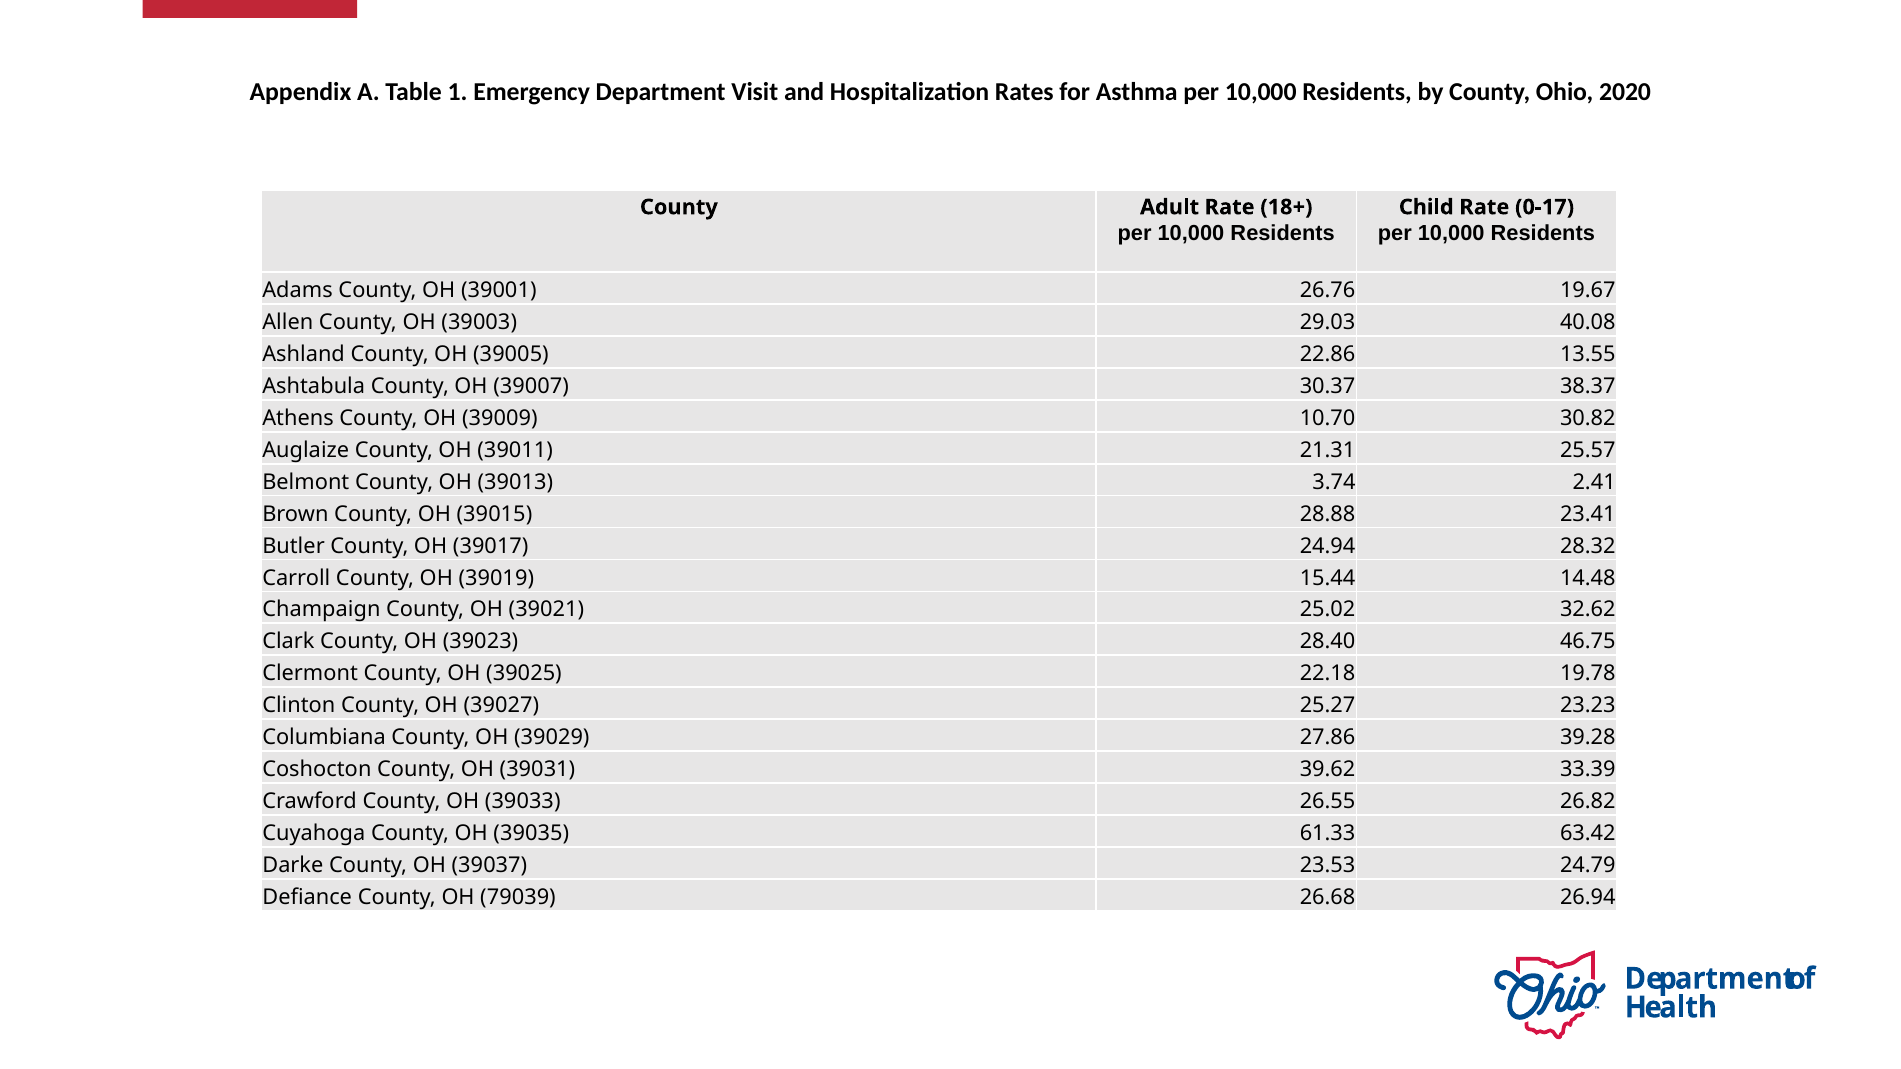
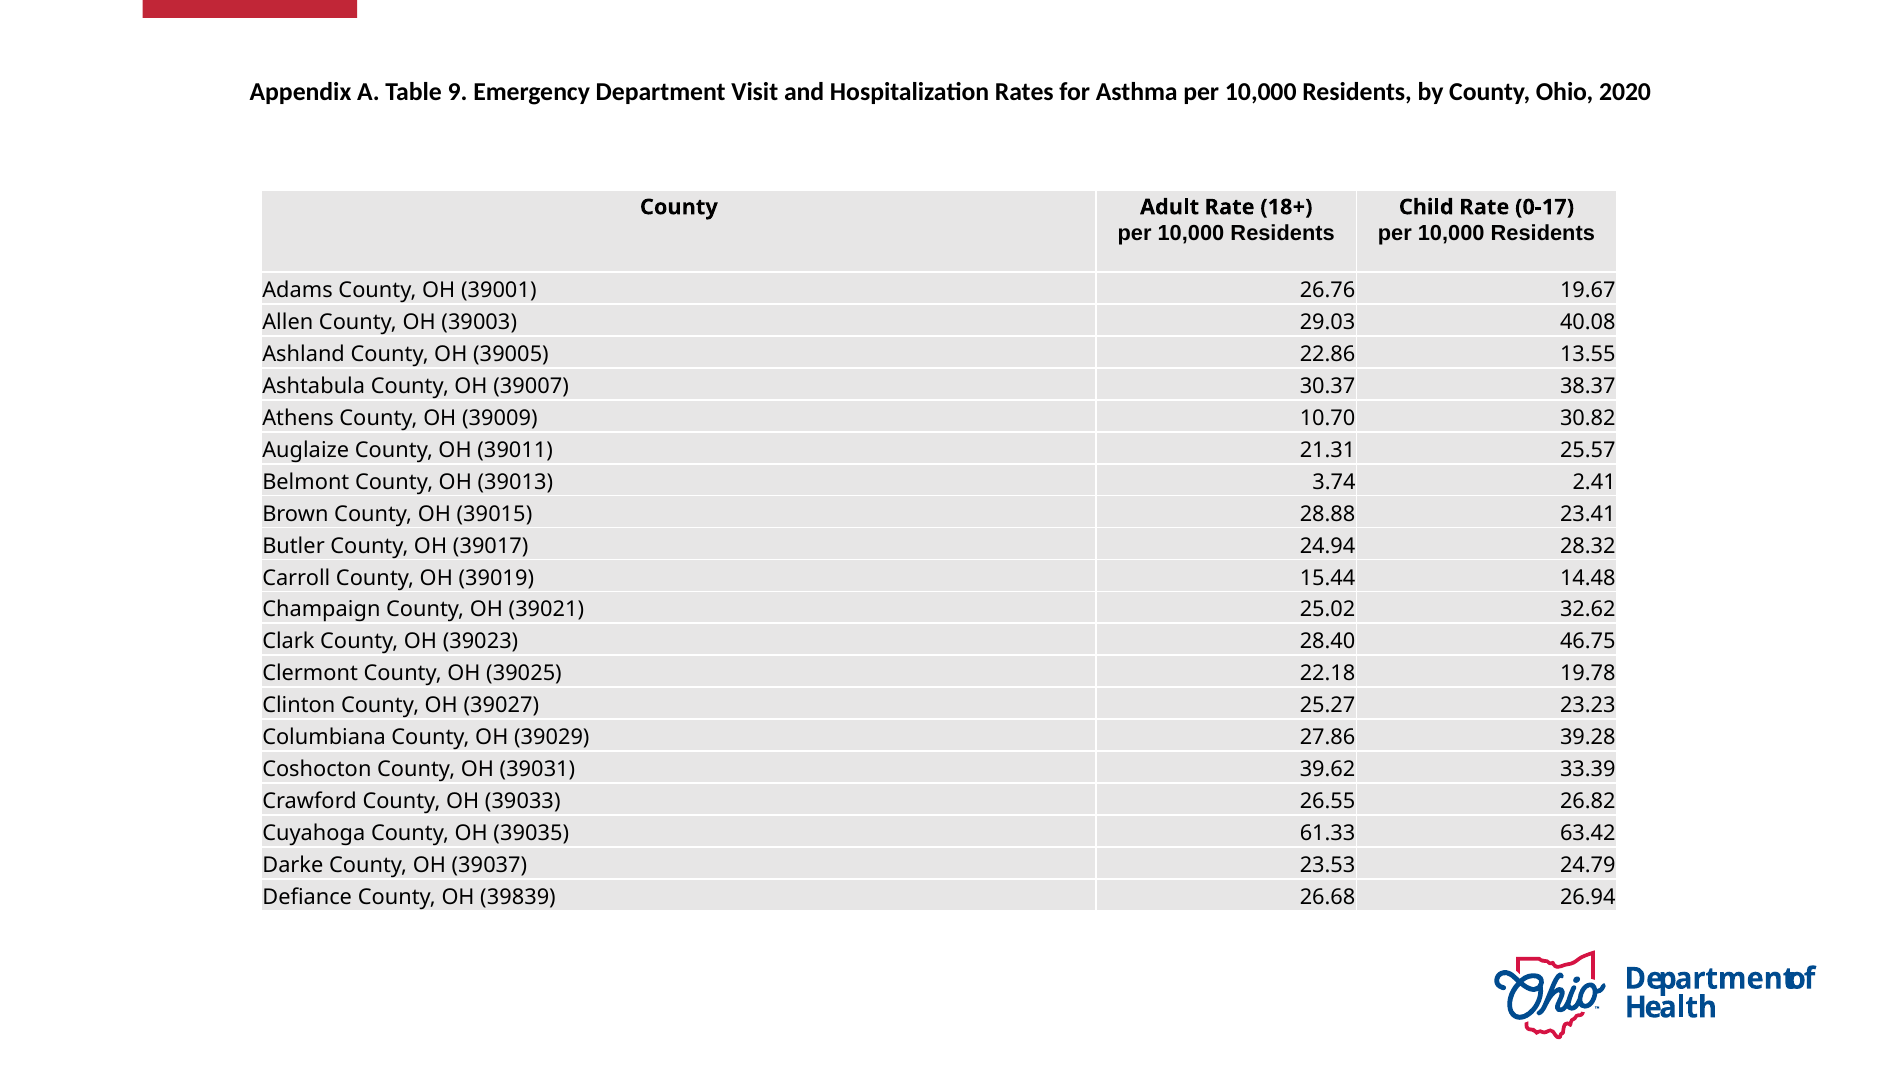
1: 1 -> 9 (458, 92)
79039: 79039 -> 39839 (518, 897)
